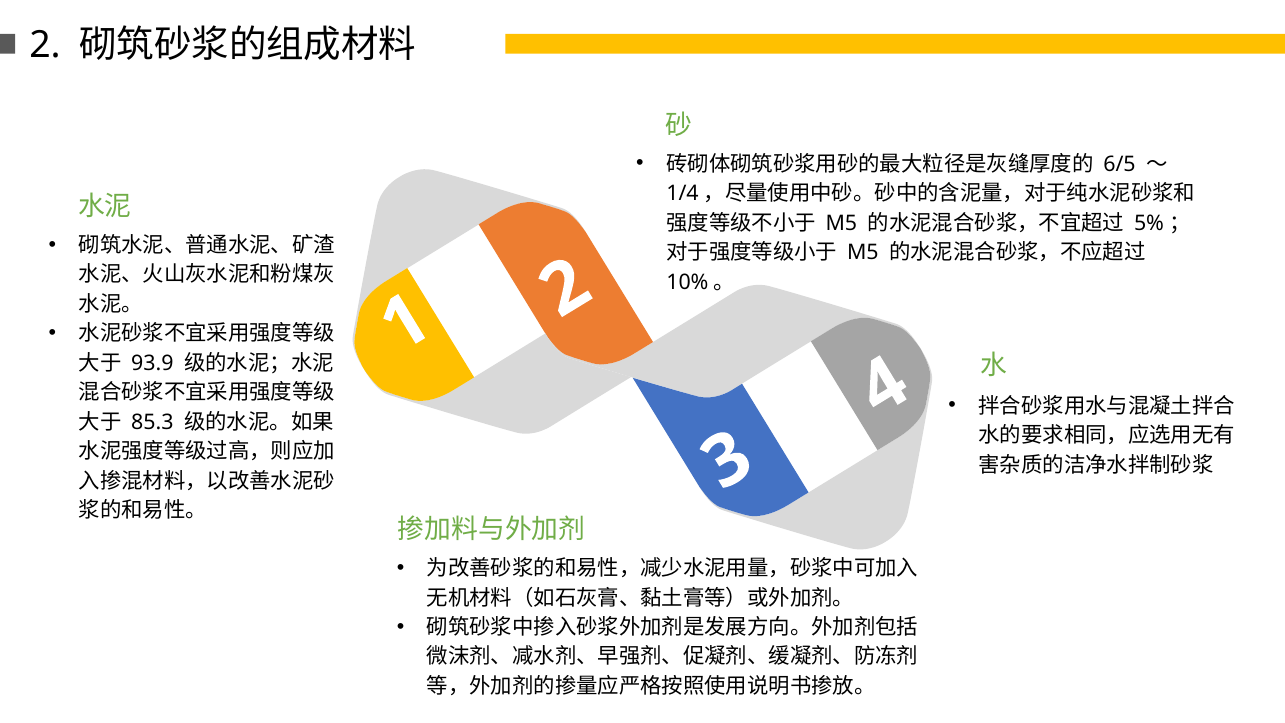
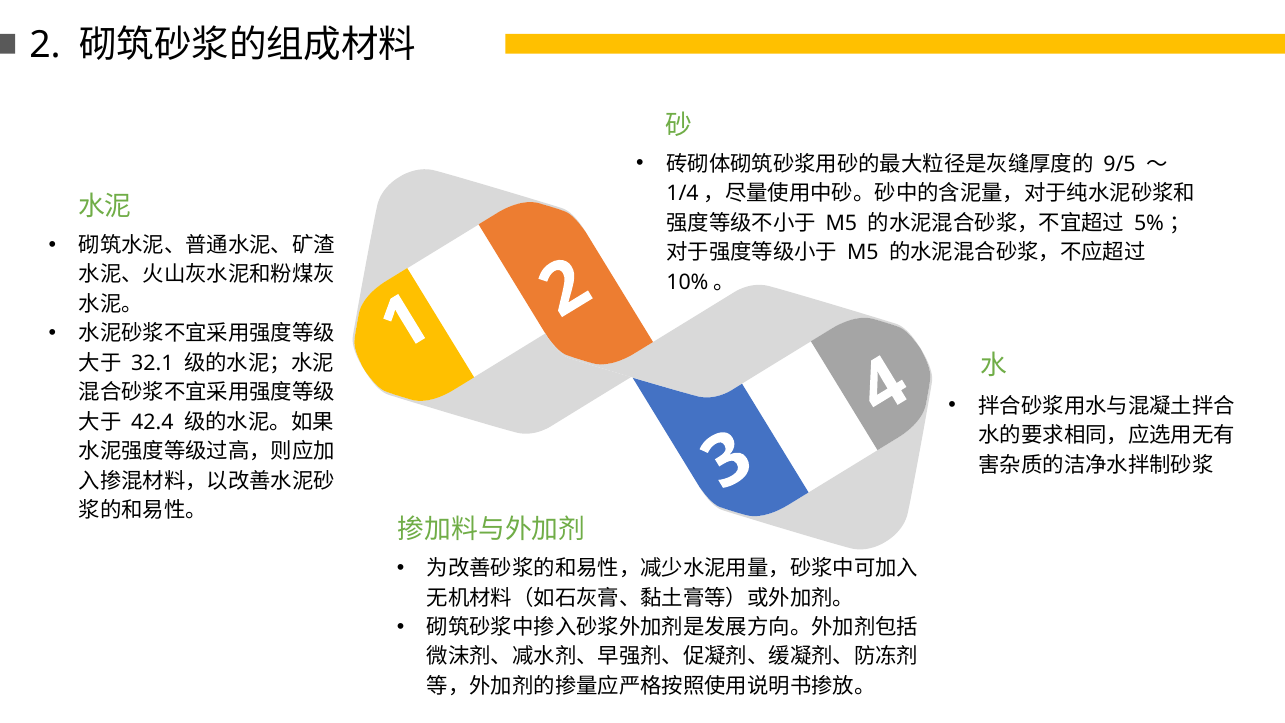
6/5: 6/5 -> 9/5 (1120, 164)
93.9: 93.9 -> 32.1 (152, 363)
85.3: 85.3 -> 42.4 (152, 422)
